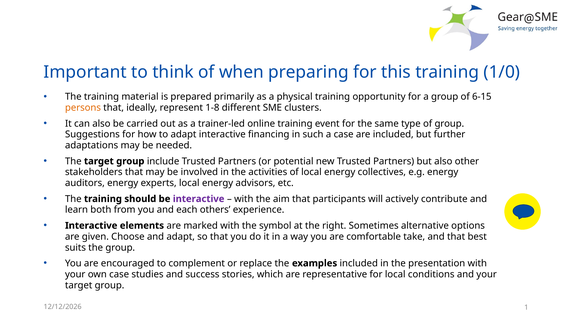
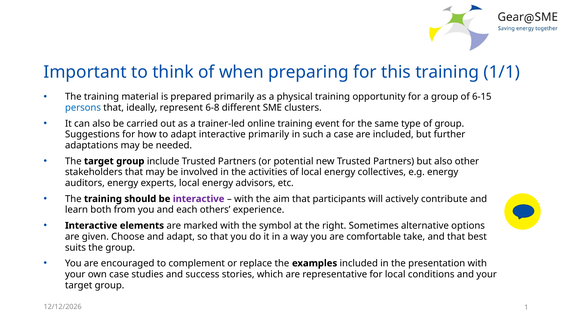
1/0: 1/0 -> 1/1 (502, 72)
persons colour: orange -> blue (83, 108)
1-8: 1-8 -> 6-8 (212, 108)
interactive financing: financing -> primarily (269, 134)
